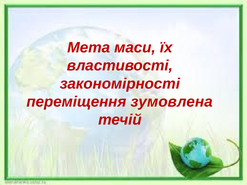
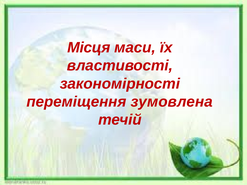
Мета: Мета -> Місця (89, 48)
